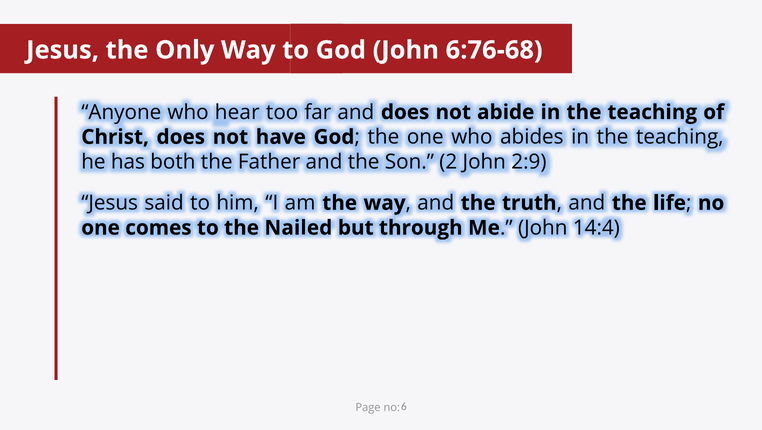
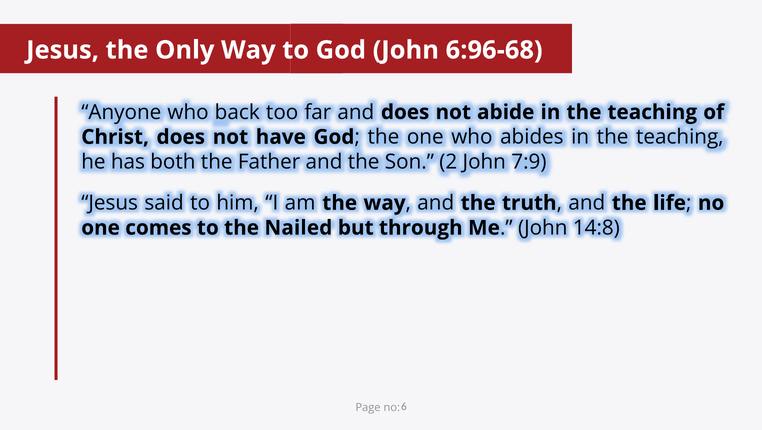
6:76-68: 6:76-68 -> 6:96-68 (494, 50)
hear: hear -> back (237, 112)
2:9: 2:9 -> 7:9 (529, 162)
14:4: 14:4 -> 14:8 (596, 228)
